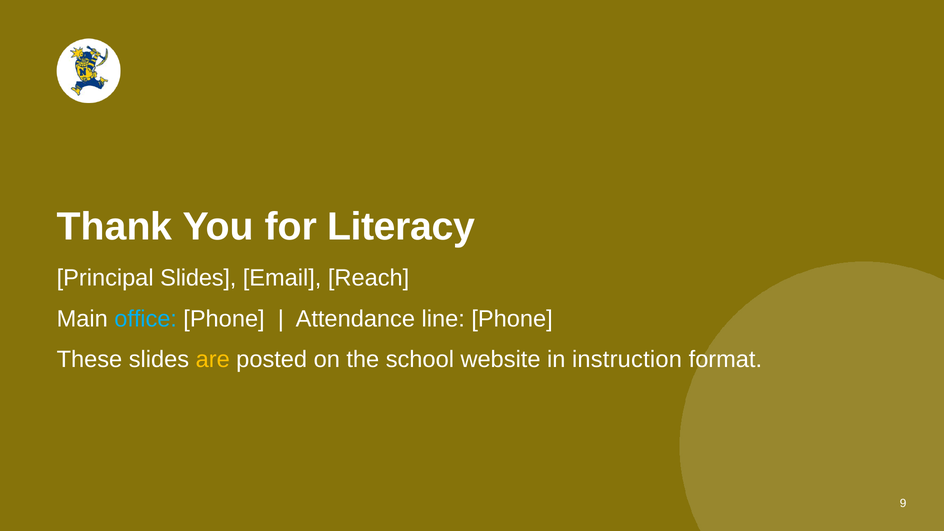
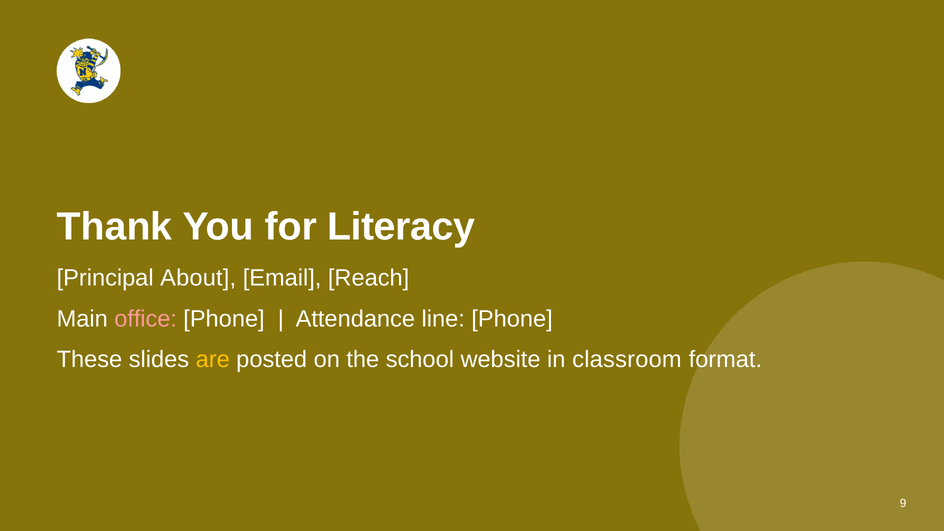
Principal Slides: Slides -> About (198, 278)
office colour: light blue -> pink (146, 319)
instruction: instruction -> classroom (627, 360)
